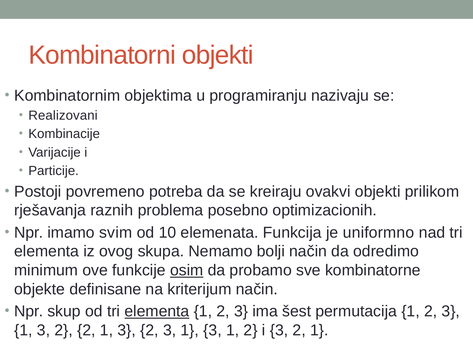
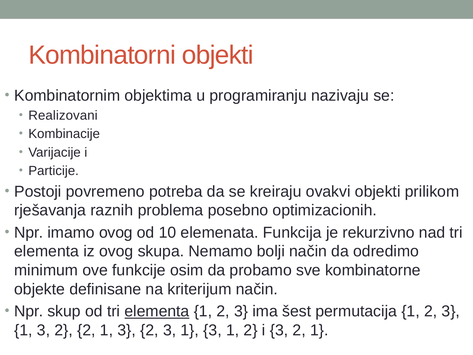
imamo svim: svim -> ovog (116, 232)
uniformno: uniformno -> rekurzivno (379, 232)
osim underline: present -> none (187, 270)
